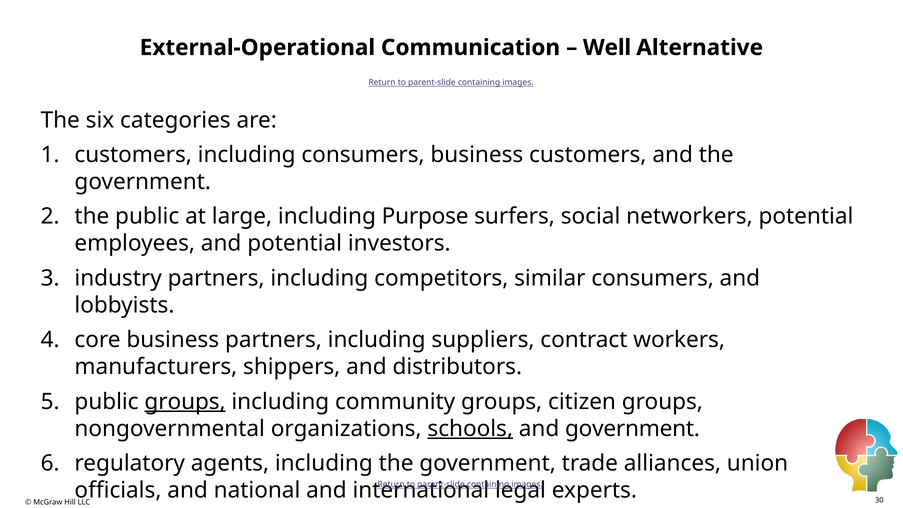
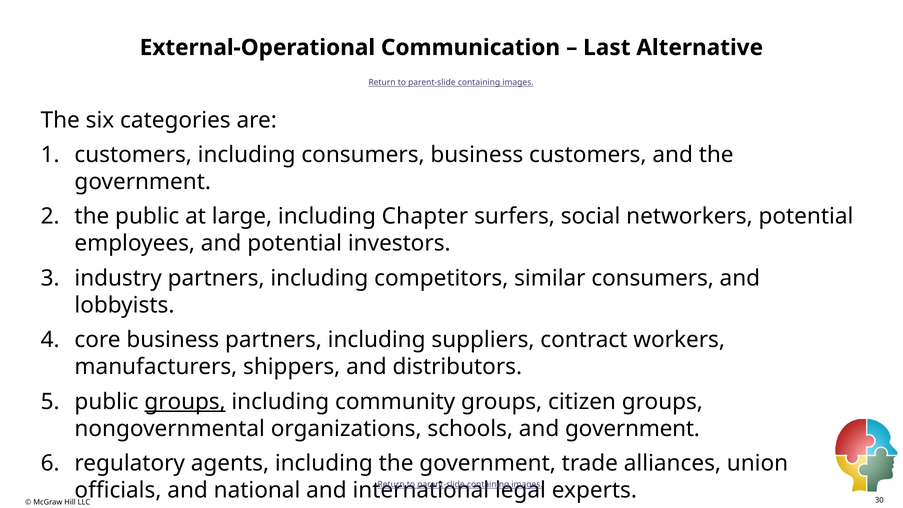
Well: Well -> Last (607, 48)
Purpose: Purpose -> Chapter (425, 216)
schools underline: present -> none (470, 429)
